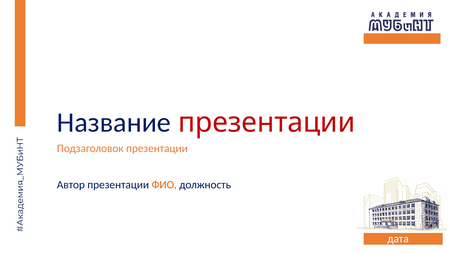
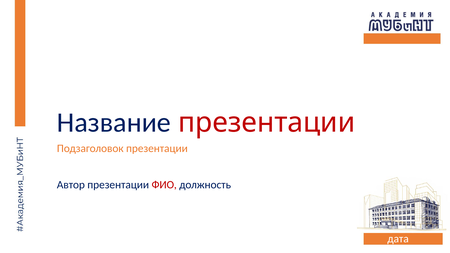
ФИО colour: orange -> red (164, 185)
